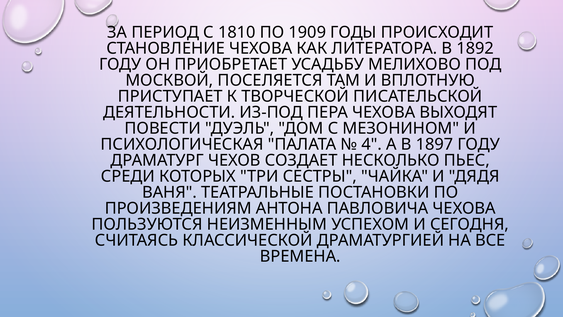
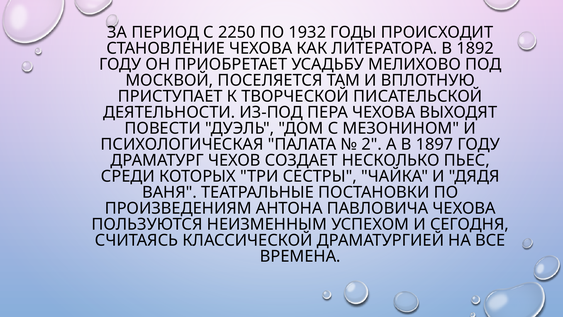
1810: 1810 -> 2250 (237, 32)
1909: 1909 -> 1932 (307, 32)
4: 4 -> 2 (372, 144)
